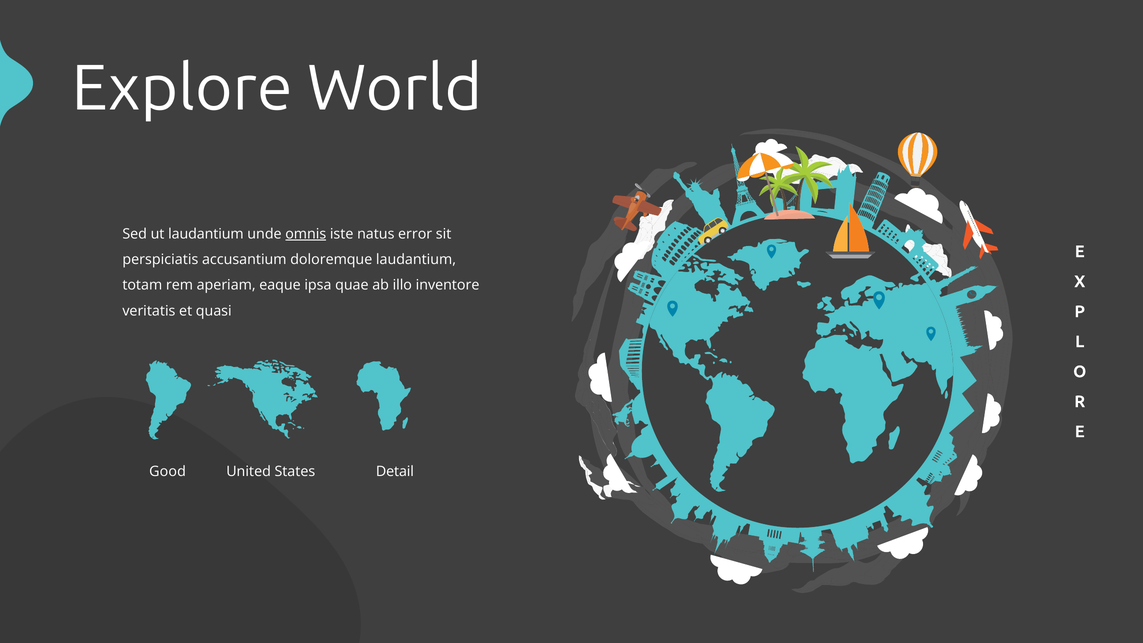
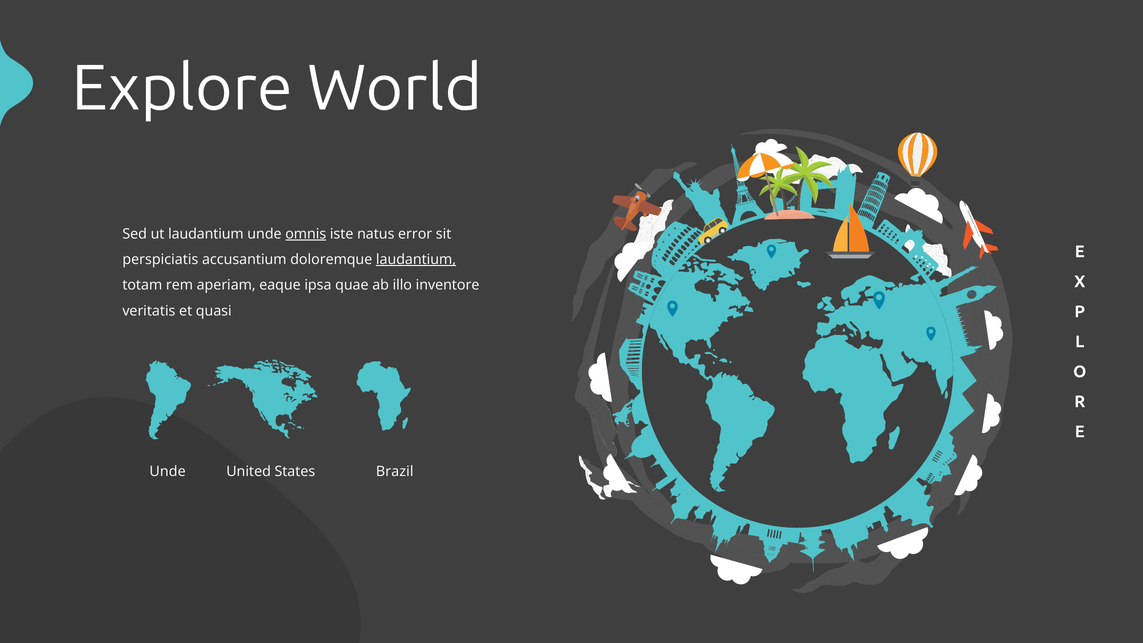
laudantium underline: none -> present (416, 259)
Good: Good -> Unde (168, 471)
Detail: Detail -> Brazil (395, 471)
